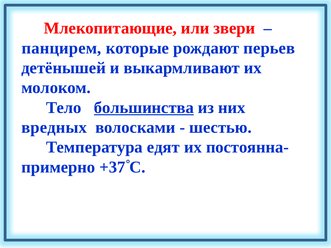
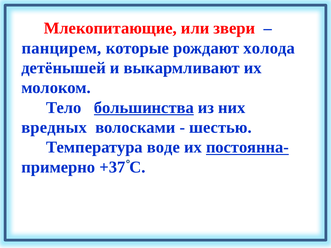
перьев: перьев -> холода (269, 48)
едят: едят -> воде (163, 147)
постоянна- underline: none -> present (247, 147)
